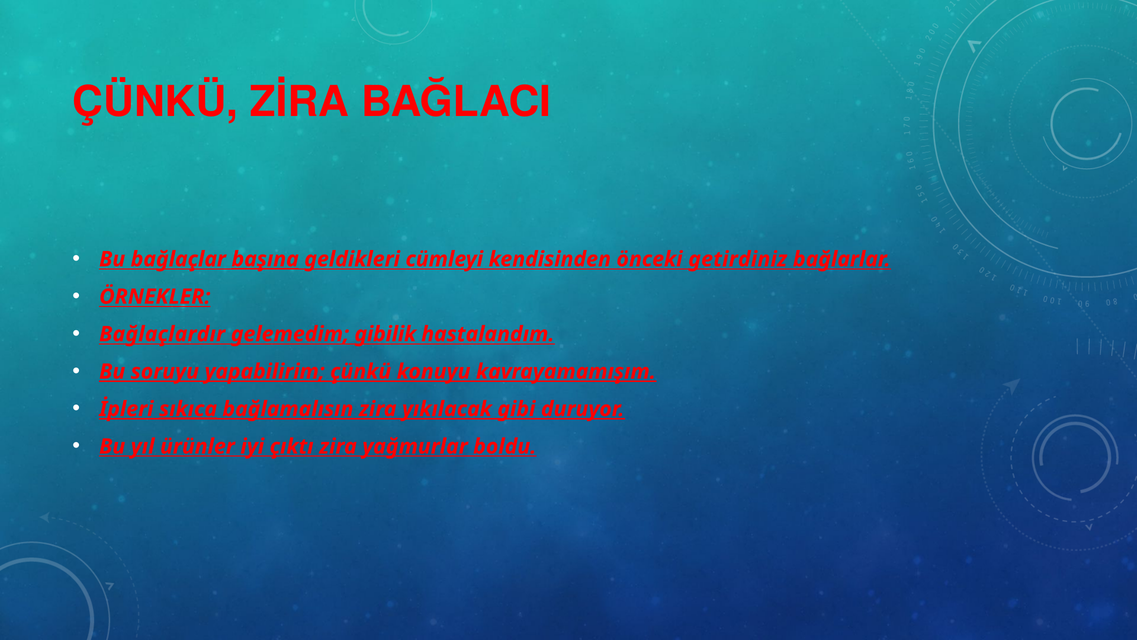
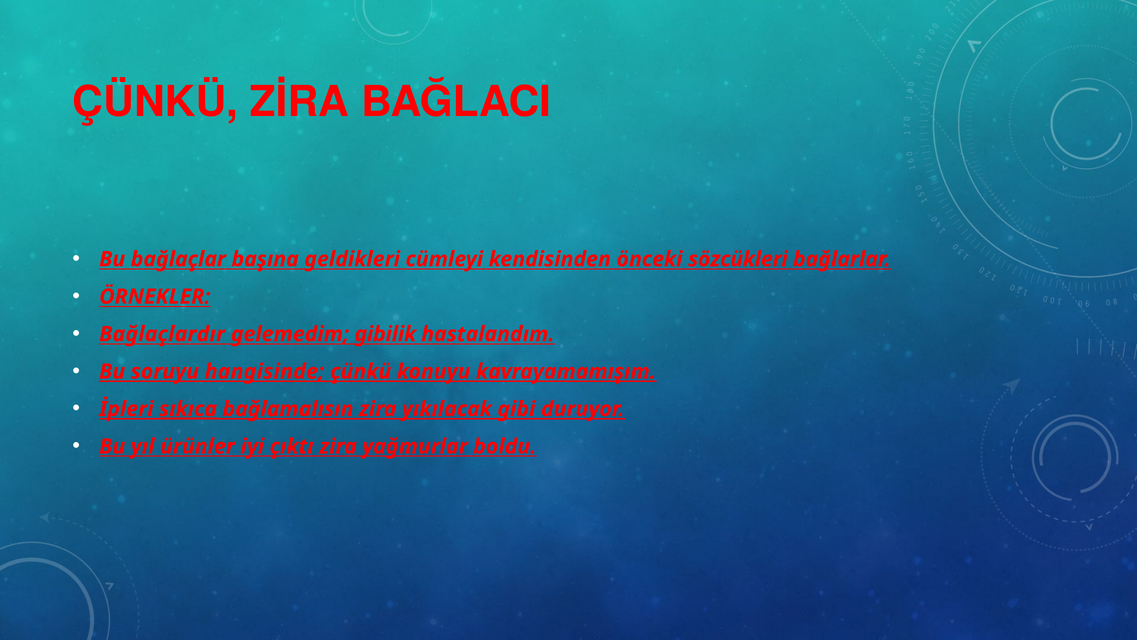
başına underline: present -> none (265, 259)
getirdiniz: getirdiniz -> sözcükleri (738, 259)
yapabilirim: yapabilirim -> hangisinde (264, 371)
